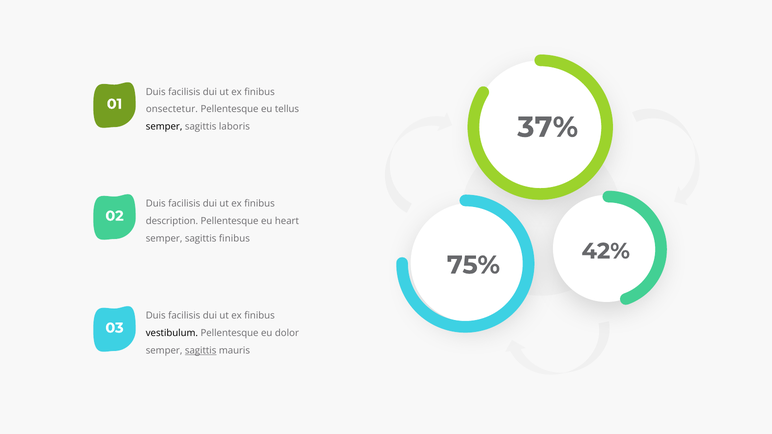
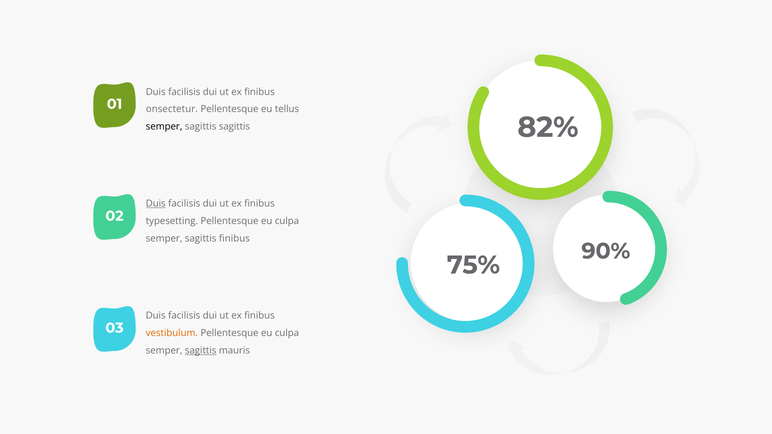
37%: 37% -> 82% (548, 127)
sagittis laboris: laboris -> sagittis (234, 127)
Duis underline: none -> present (156, 204)
description: description -> typesetting (172, 221)
heart: heart -> culpa (287, 221)
42%: 42% -> 90% (606, 251)
vestibulum colour: black -> orange (172, 333)
dolor: dolor -> culpa (287, 333)
